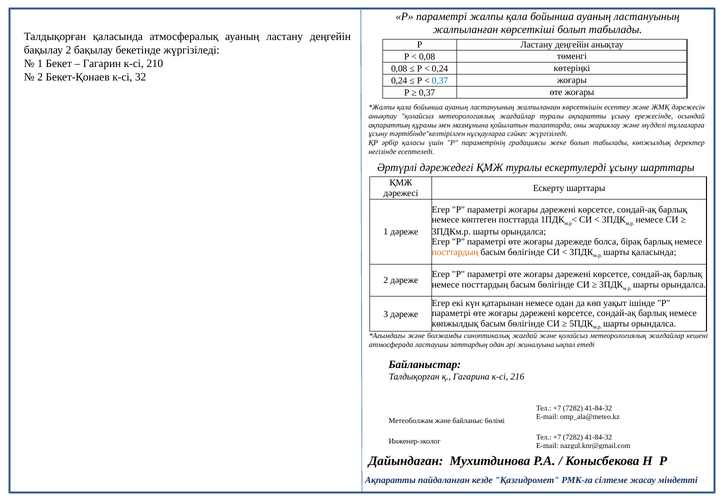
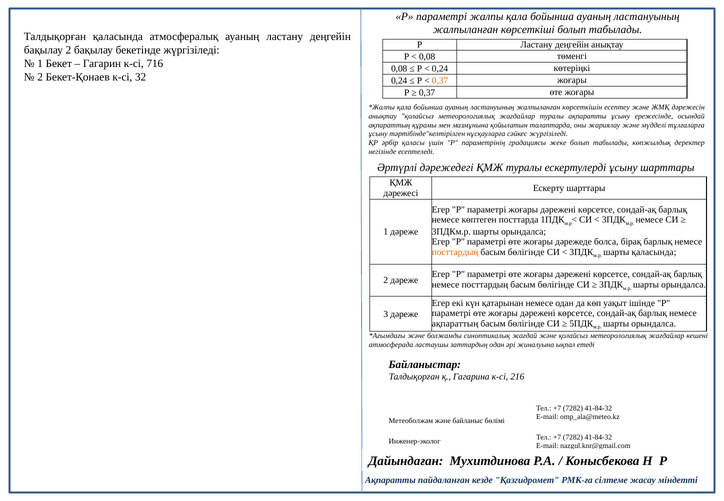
210: 210 -> 716 (155, 64)
0,37 colour: blue -> orange (440, 81)
көпжылдық: көпжылдық -> ақпараттың (455, 324)
